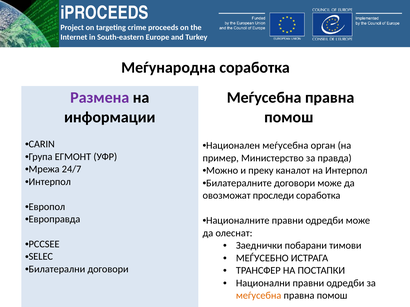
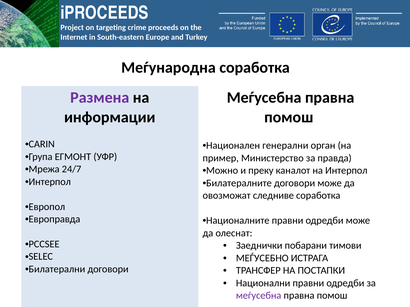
Национален меѓусебна: меѓусебна -> генерални (285, 146)
проследи: проследи -> следниве (273, 196)
меѓусебна colour: orange -> purple (259, 296)
